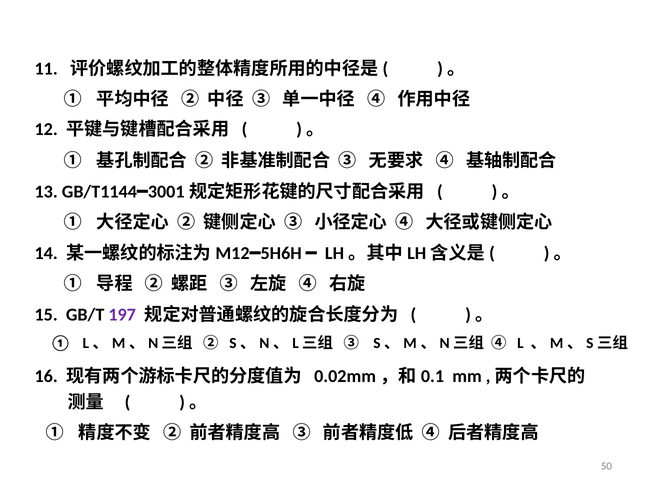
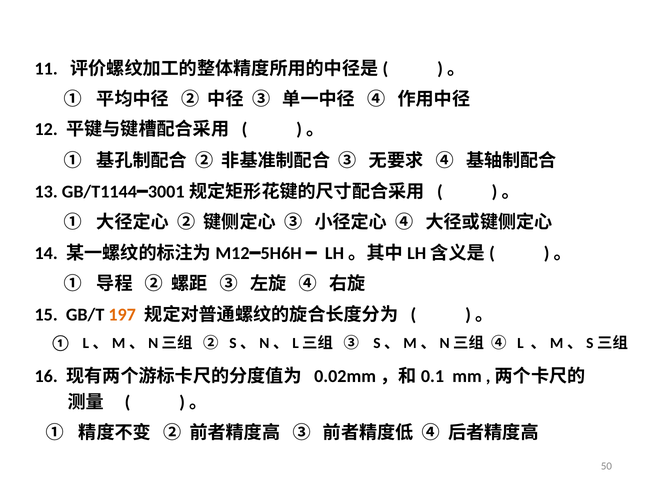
197 colour: purple -> orange (122, 315)
